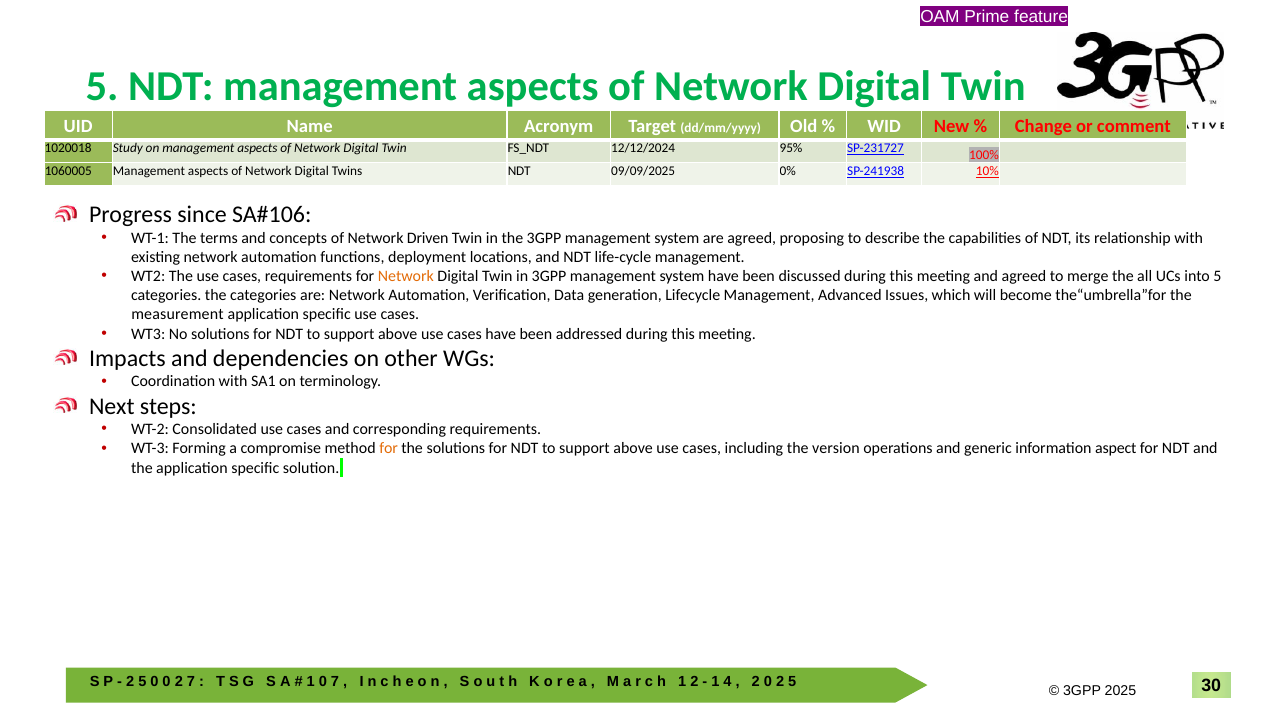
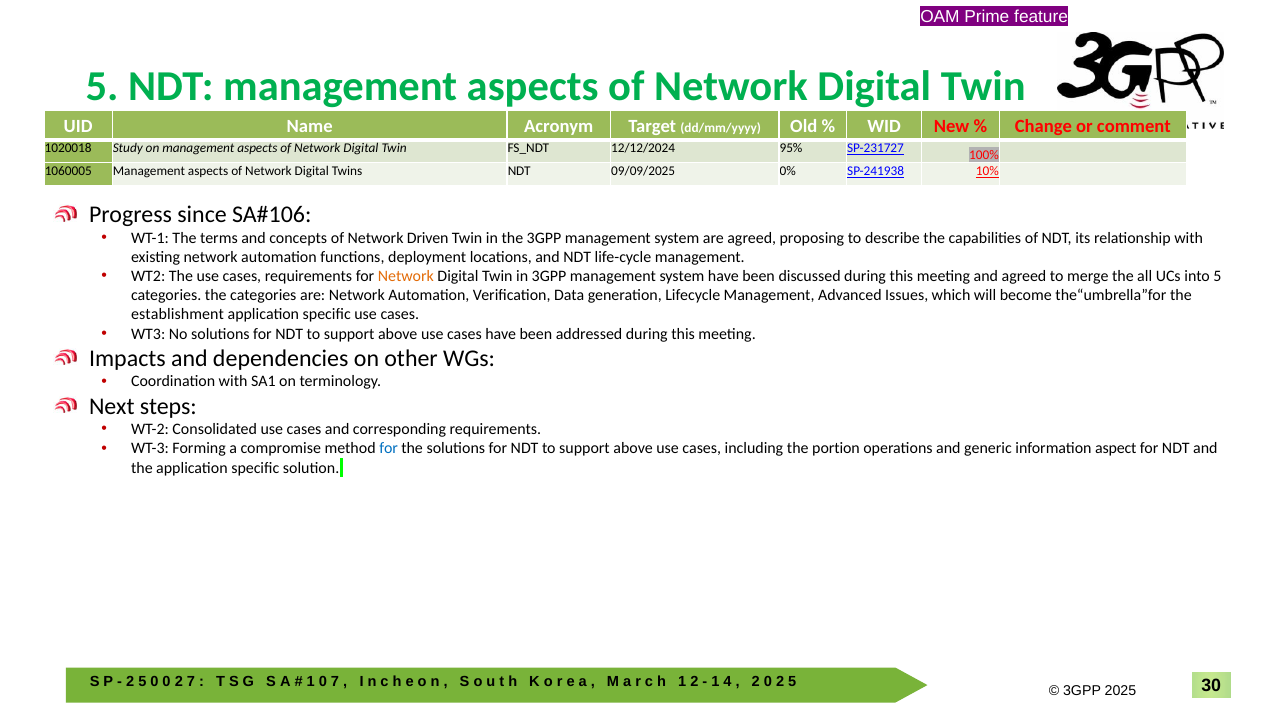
measurement: measurement -> establishment (178, 315)
for colour: orange -> blue (389, 449)
version: version -> portion (836, 449)
